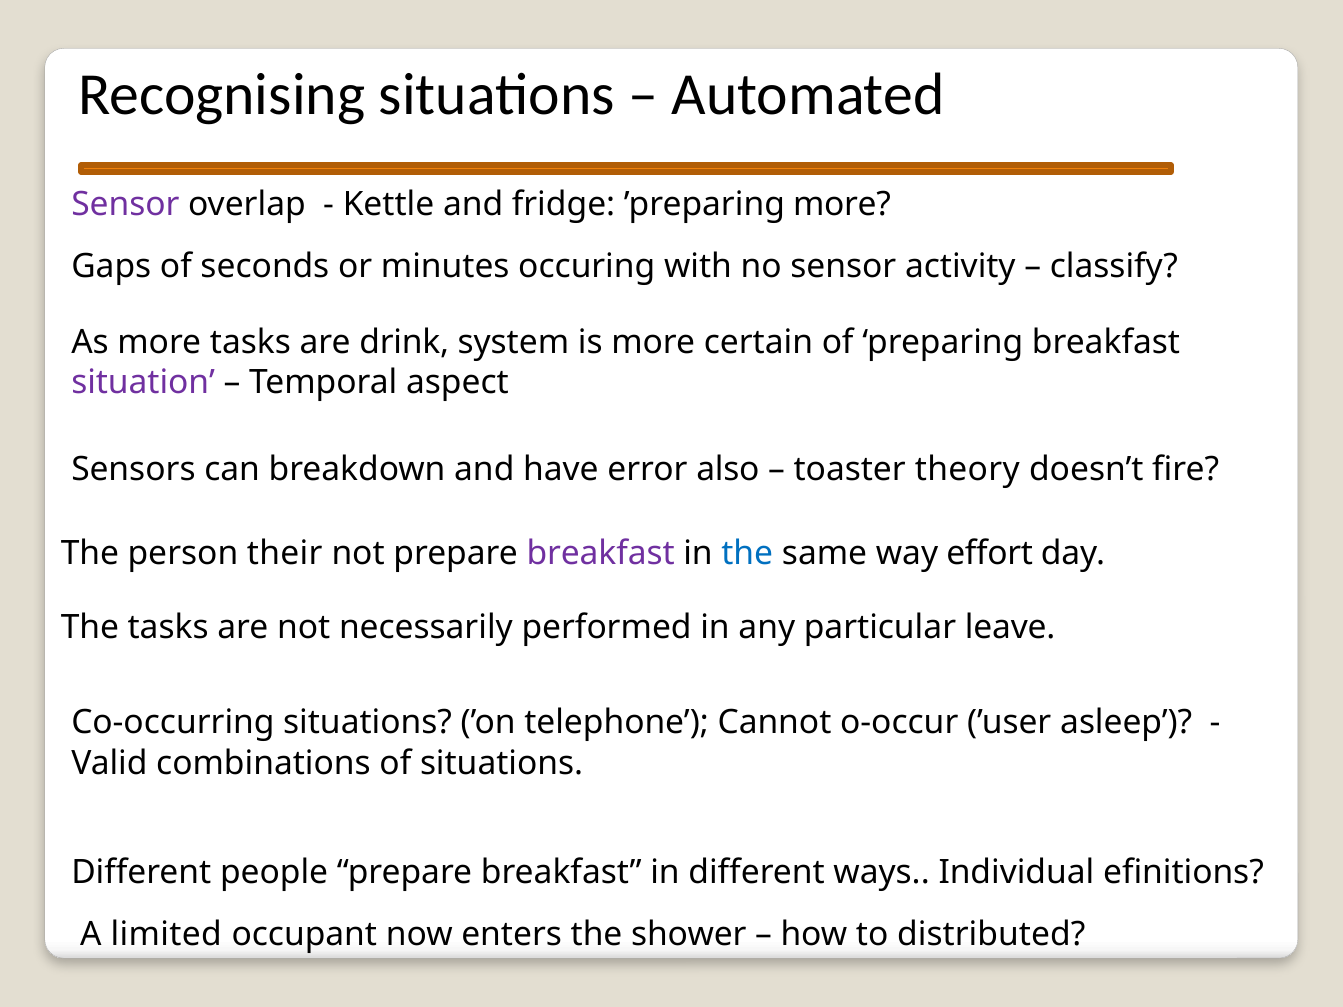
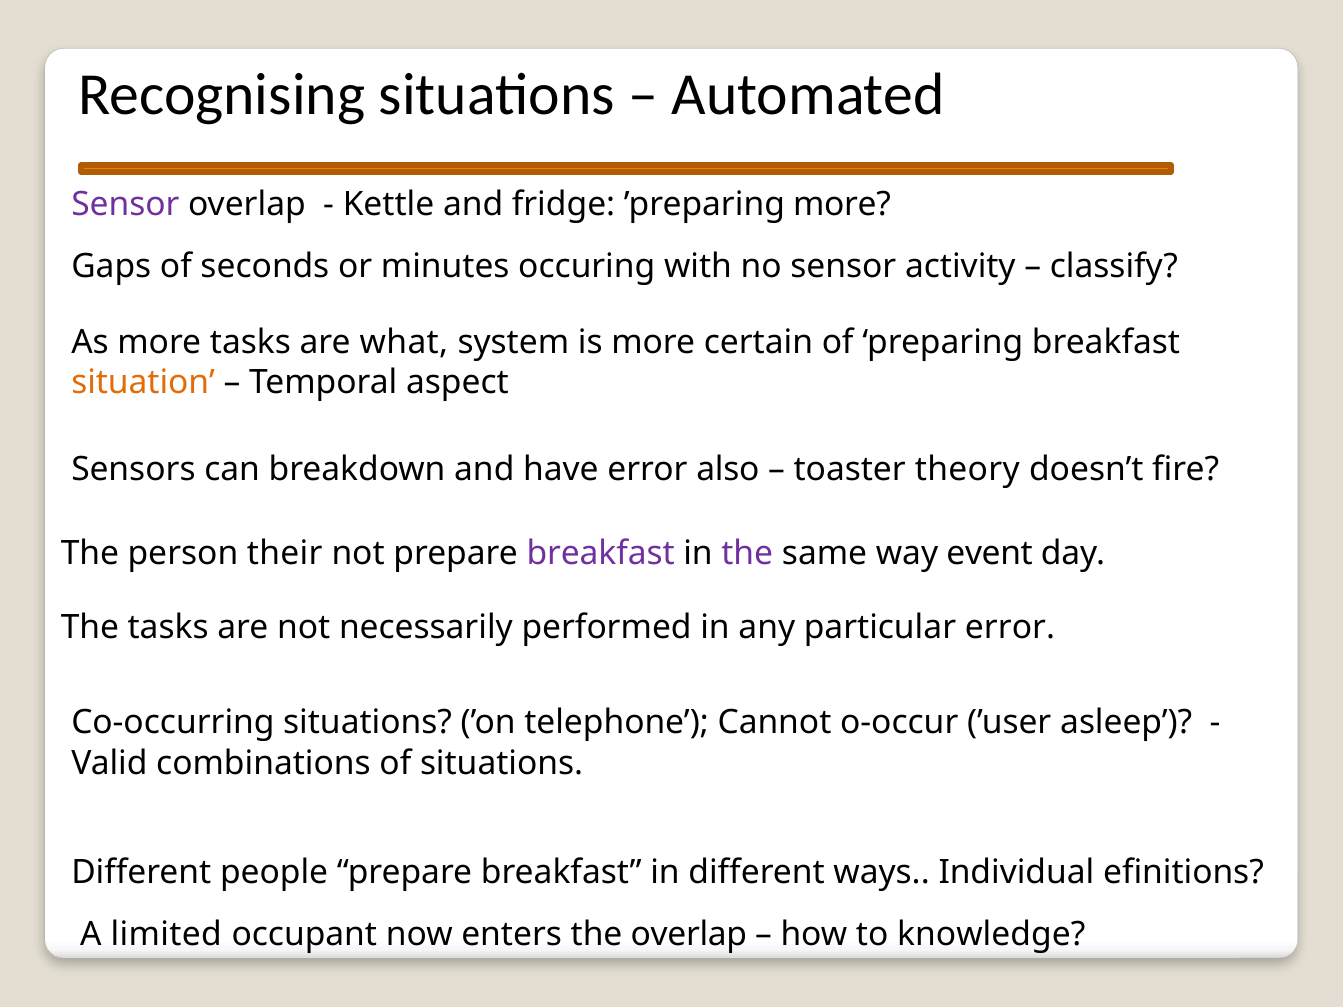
drink: drink -> what (404, 342)
situation colour: purple -> orange (143, 383)
the colour: blue -> purple (747, 554)
effort: effort -> event (990, 554)
particular leave: leave -> error (1010, 628)
the shower: shower -> overlap (689, 935)
distributed: distributed -> knowledge (991, 935)
